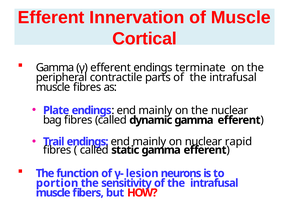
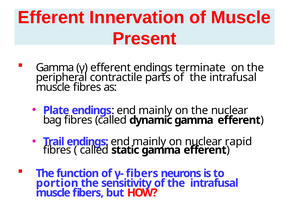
Cortical: Cortical -> Present (145, 39)
γ- lesion: lesion -> fibers (142, 173)
